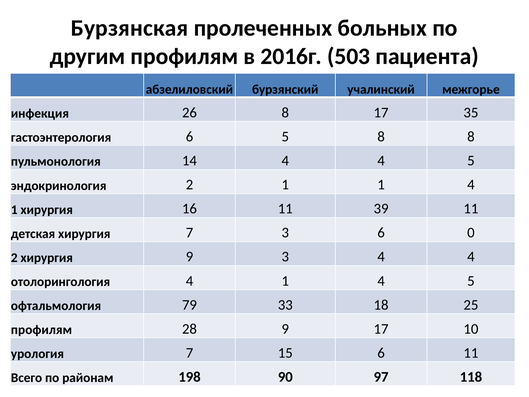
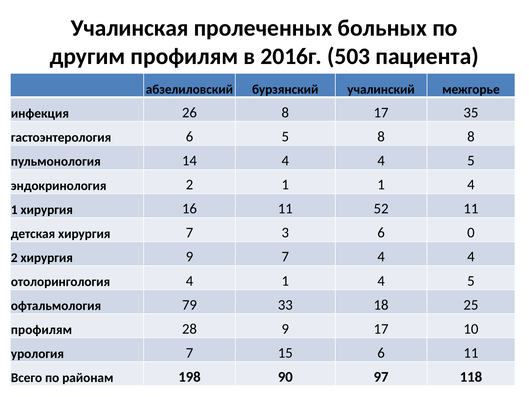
Бурзянская: Бурзянская -> Учалинская (130, 28)
39: 39 -> 52 (381, 209)
9 3: 3 -> 7 (285, 257)
